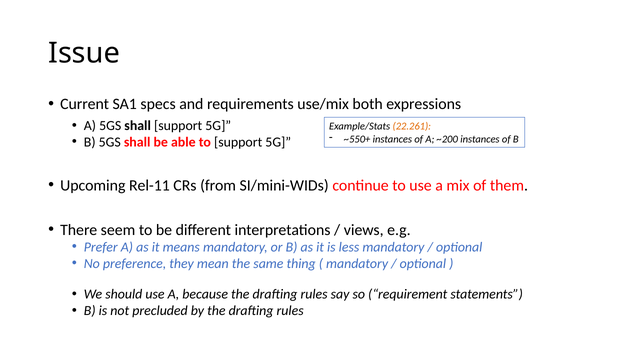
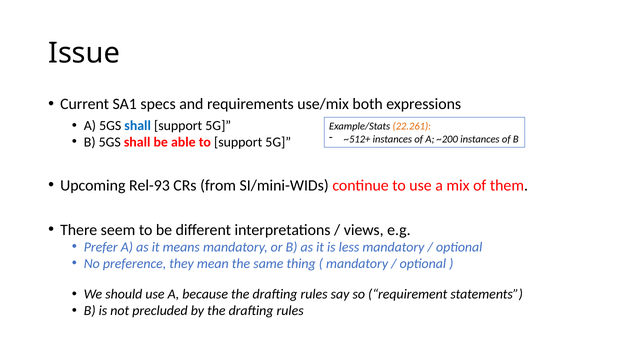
shall colour: black -> blue (138, 126)
~550+: ~550+ -> ~512+ (357, 139)
Rel-11: Rel-11 -> Rel-93 (149, 186)
